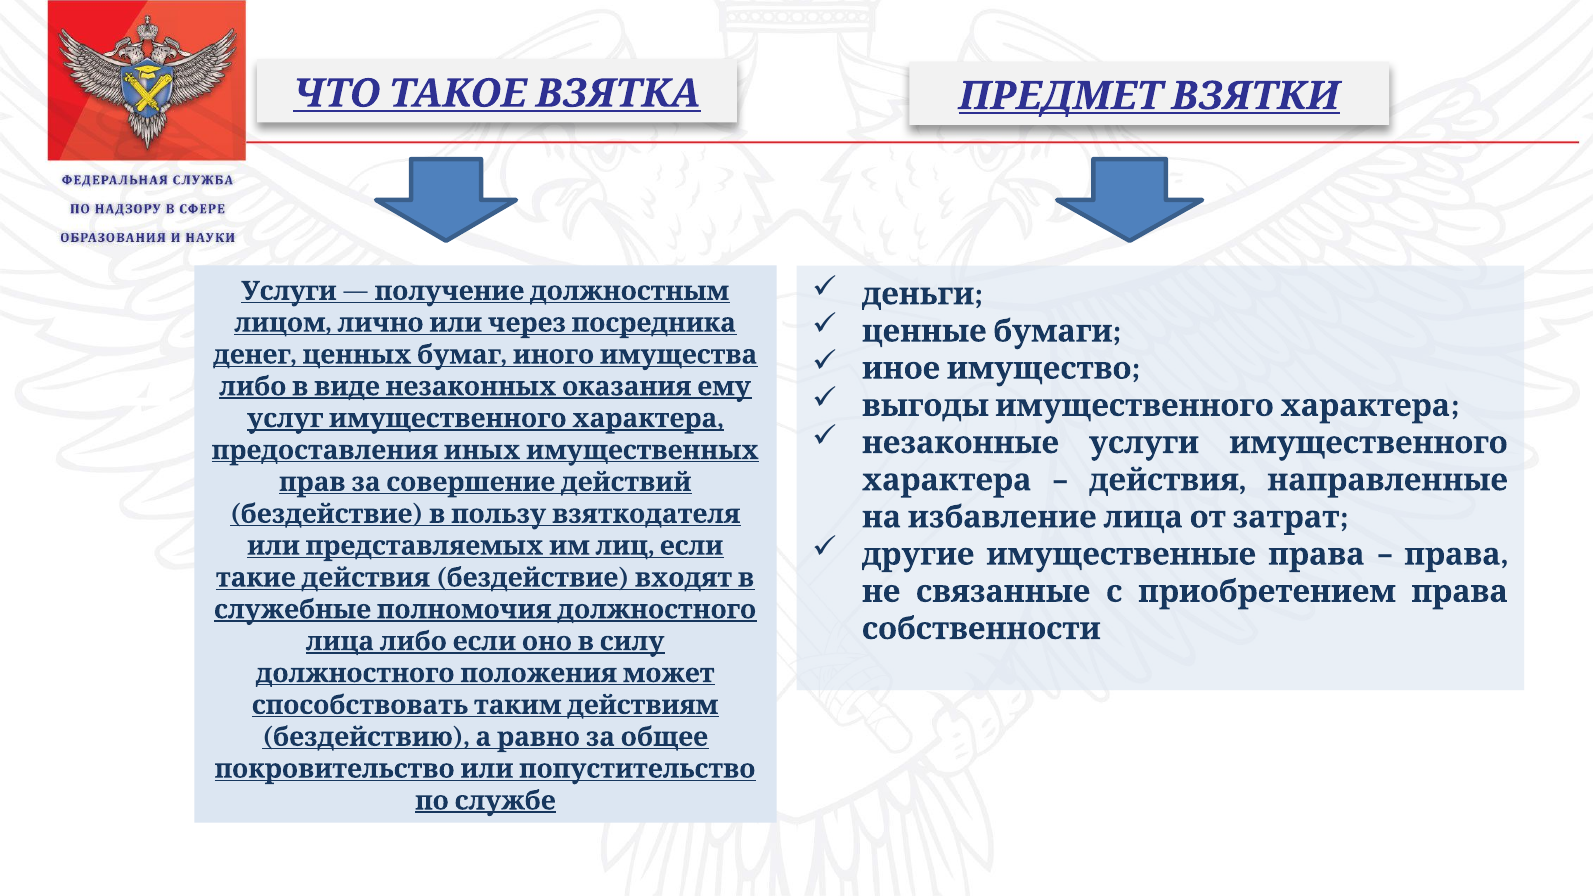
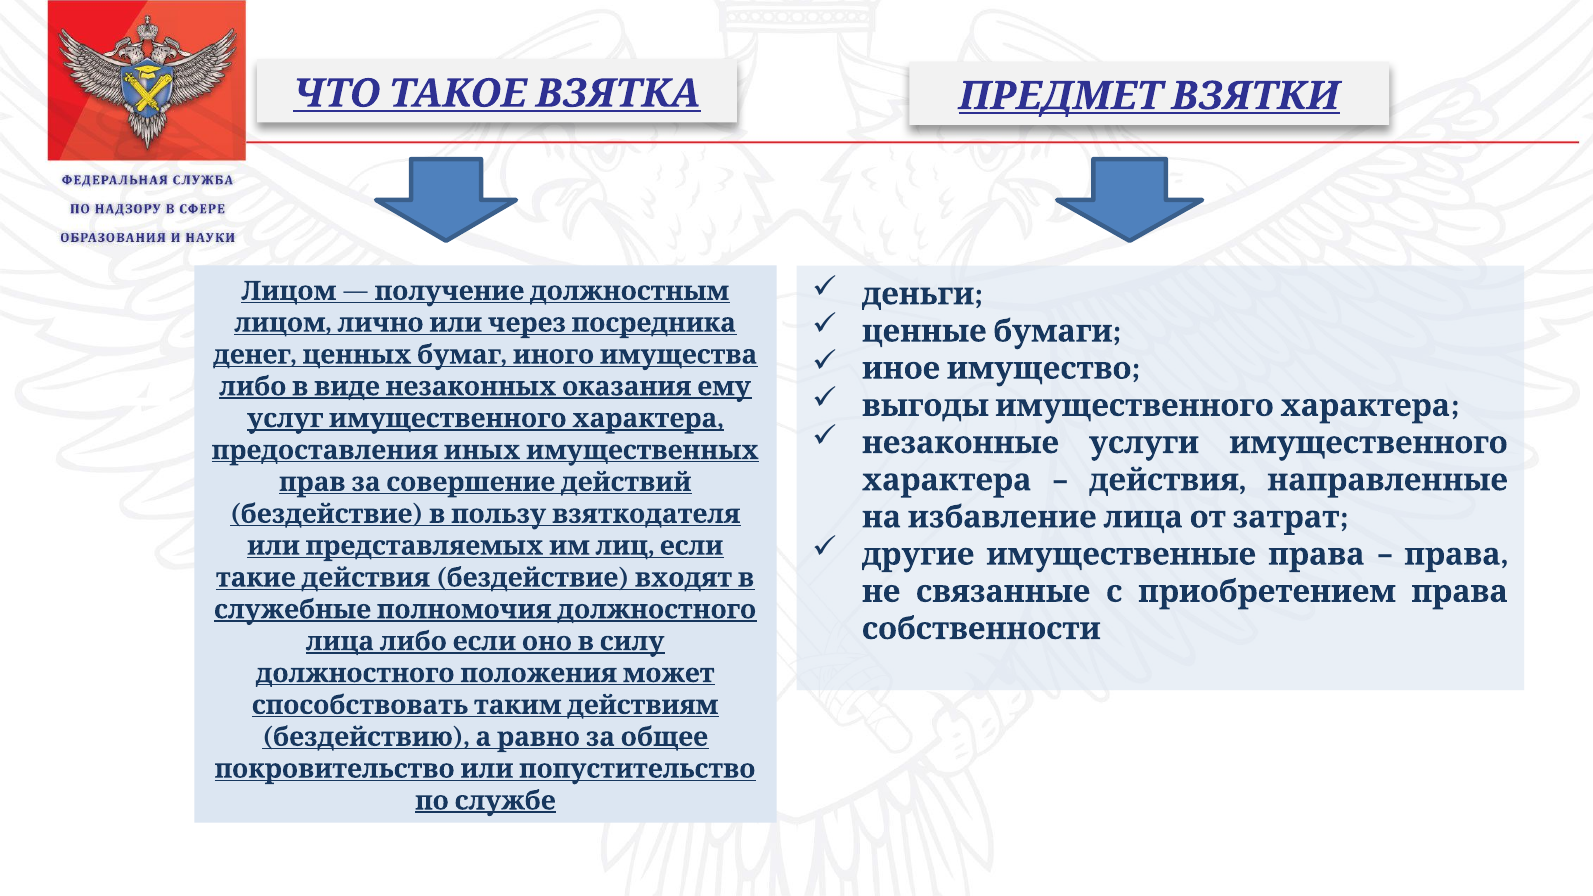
Услуги: Услуги -> Лицом (289, 291)
